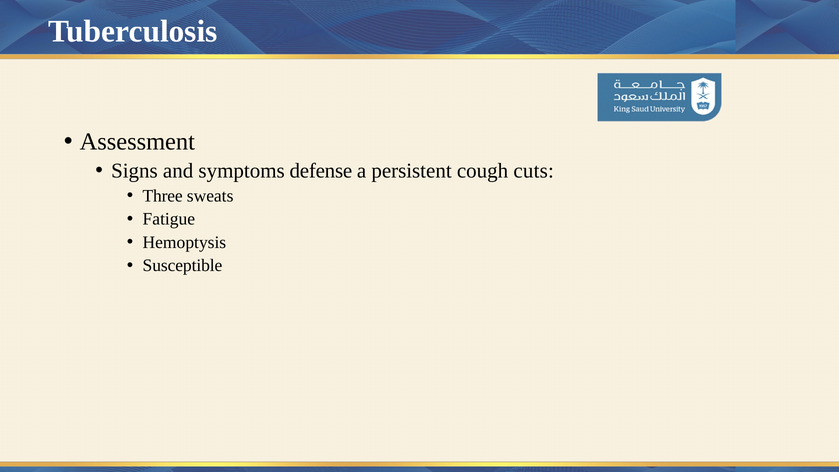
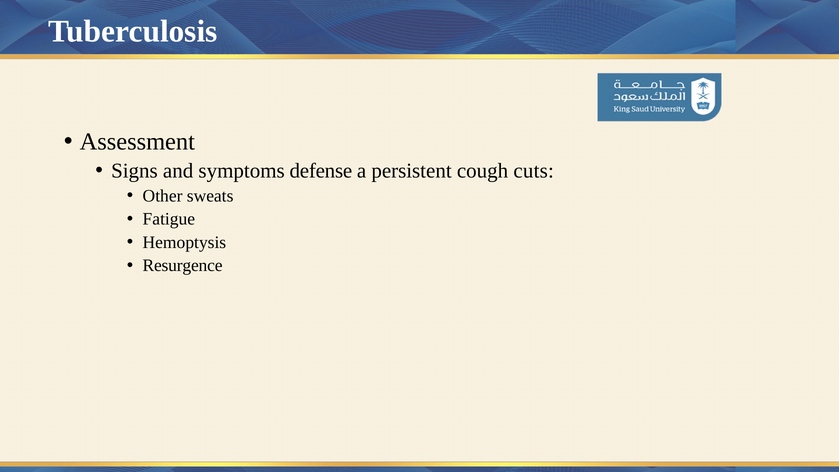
Three: Three -> Other (163, 196)
Susceptible: Susceptible -> Resurgence (183, 266)
